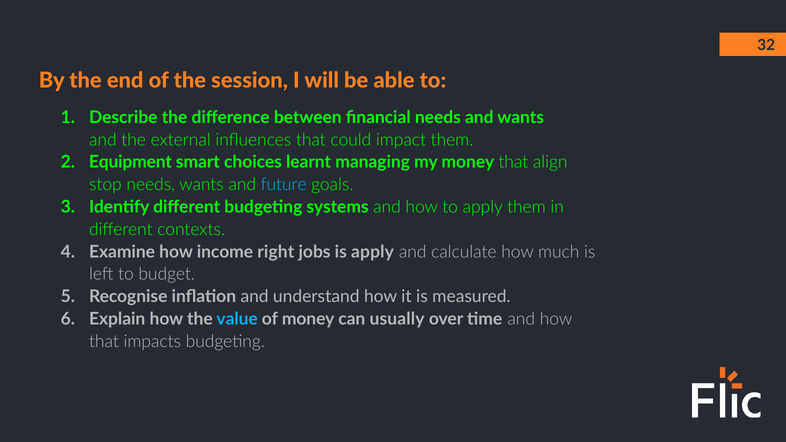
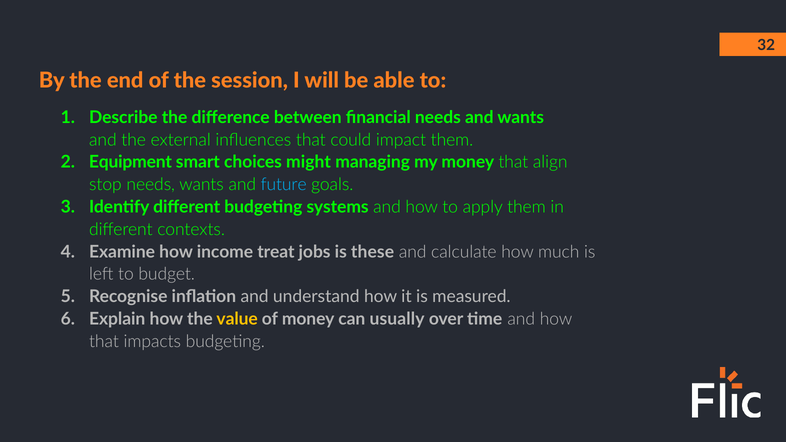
learnt: learnt -> might (309, 162)
right: right -> treat (276, 252)
is apply: apply -> these (373, 252)
value colour: light blue -> yellow (237, 319)
